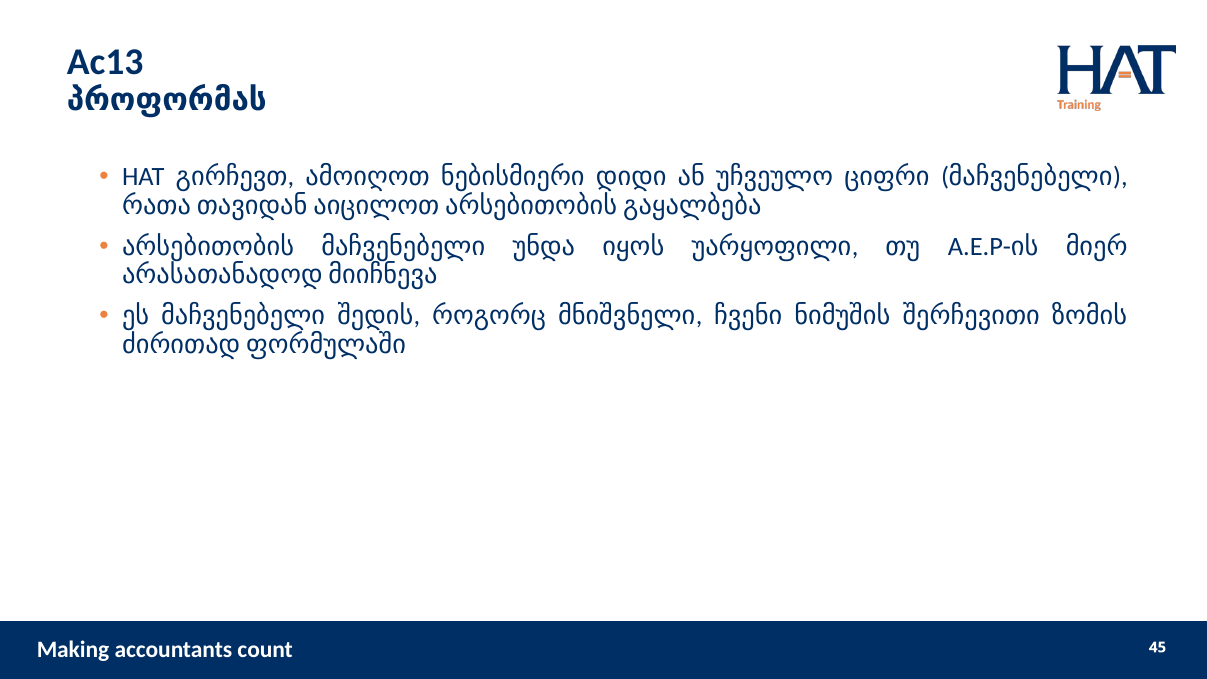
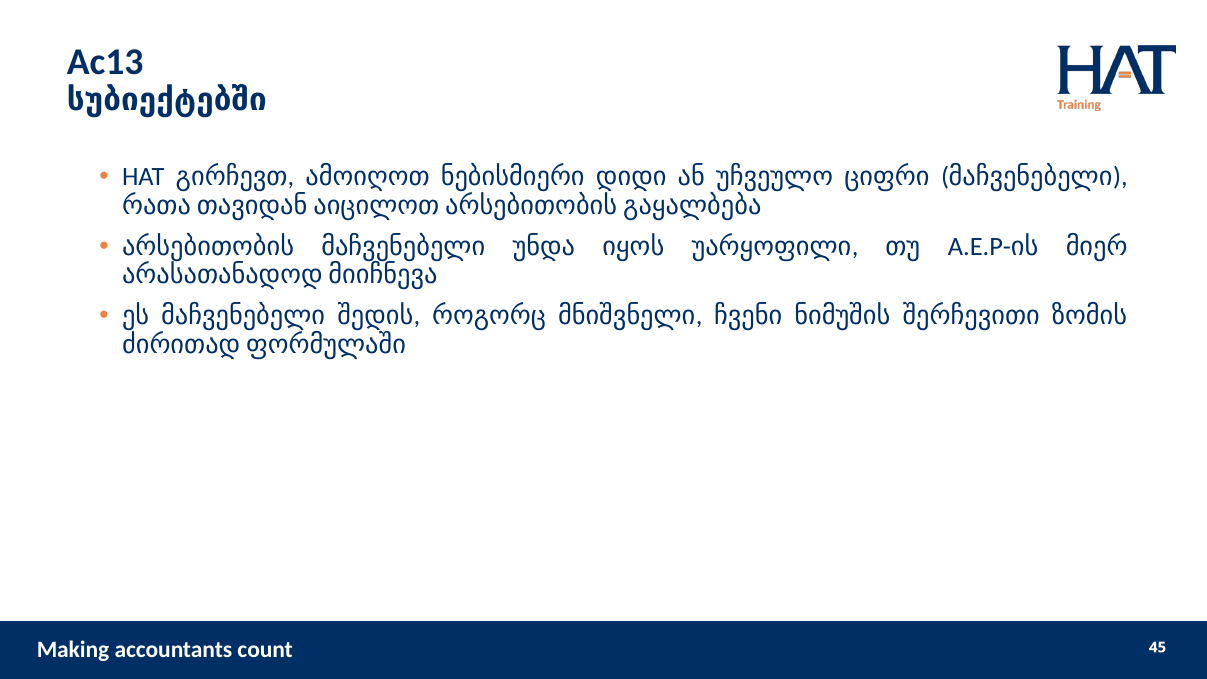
პროფორმას: პროფორმას -> სუბიექტებში (167, 100)
